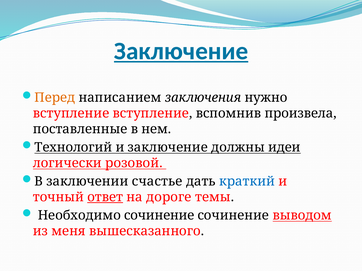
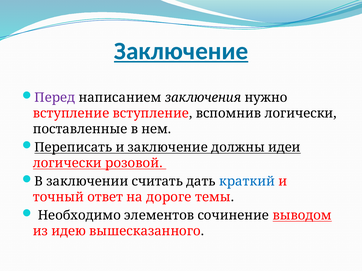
Перед colour: orange -> purple (55, 98)
вспомнив произвела: произвела -> логически (301, 114)
Технологий: Технологий -> Переписать (73, 148)
счастье: счастье -> считать (157, 182)
ответ underline: present -> none (105, 197)
Необходимо сочинение: сочинение -> элементов (159, 216)
меня: меня -> идею (69, 231)
